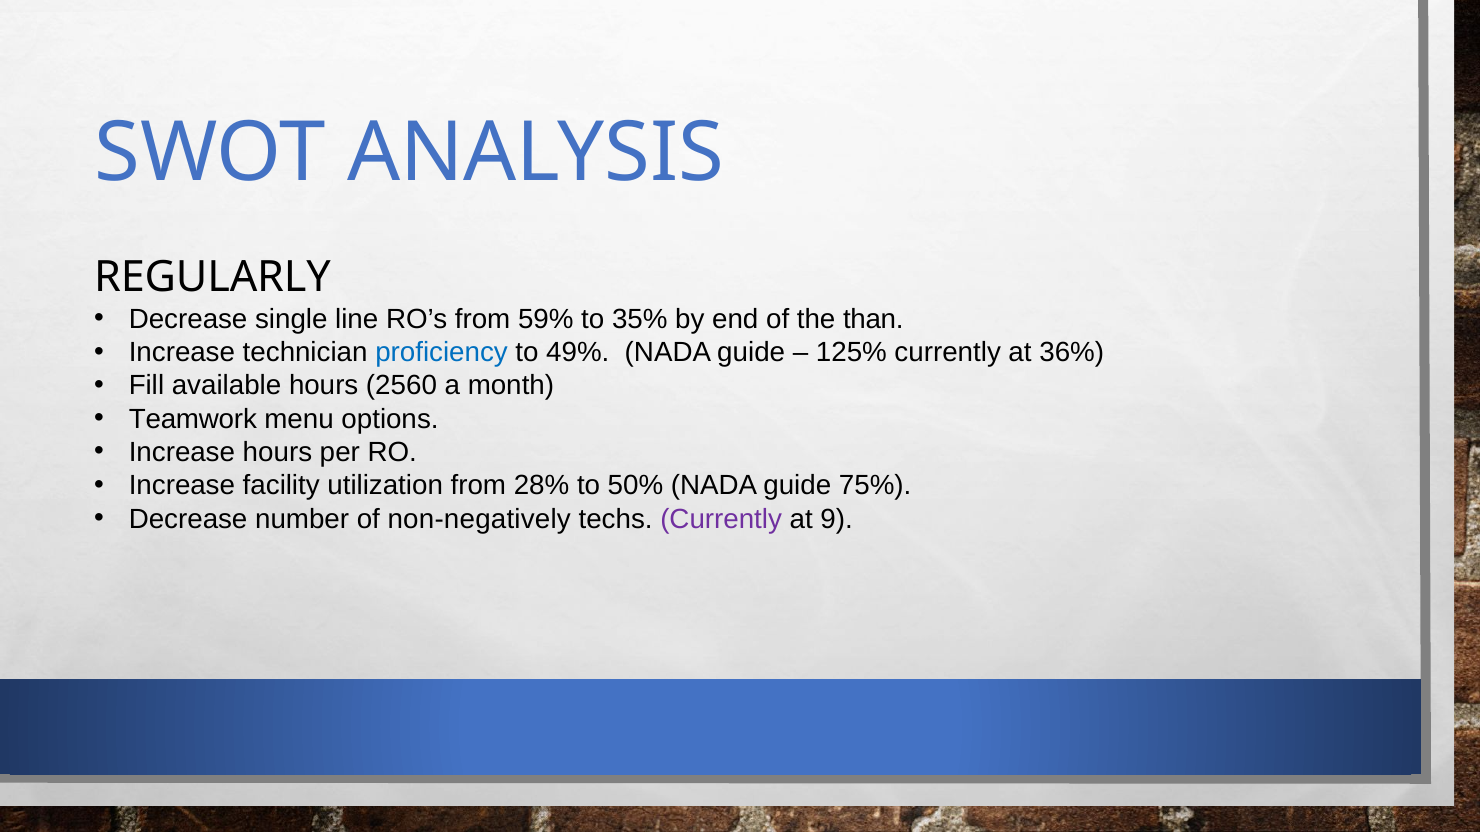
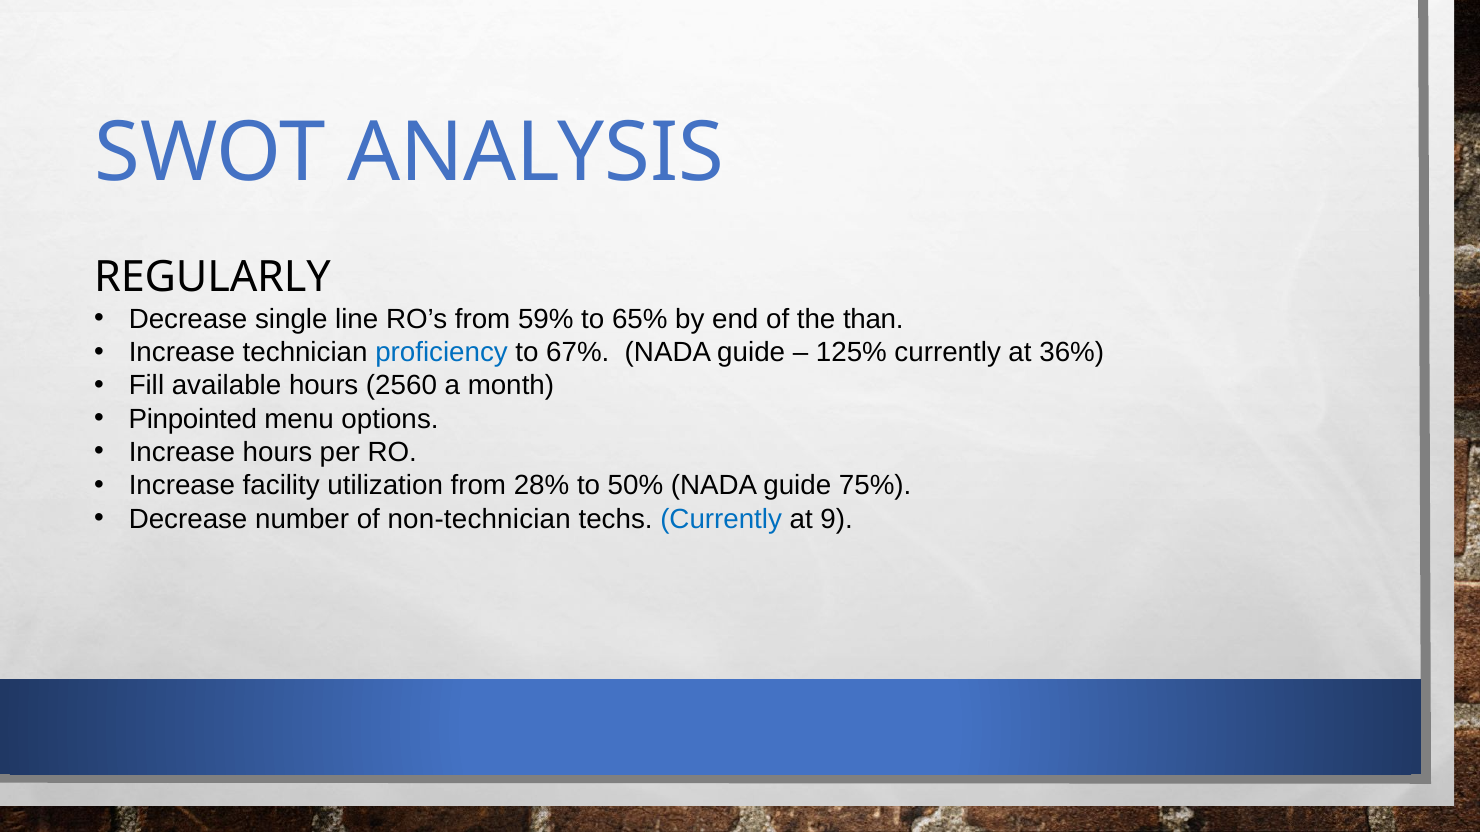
35%: 35% -> 65% (640, 319)
49%: 49% -> 67% (578, 353)
Teamwork: Teamwork -> Pinpointed (193, 419)
non-negatively: non-negatively -> non-technician (479, 519)
Currently colour: purple -> blue (721, 519)
